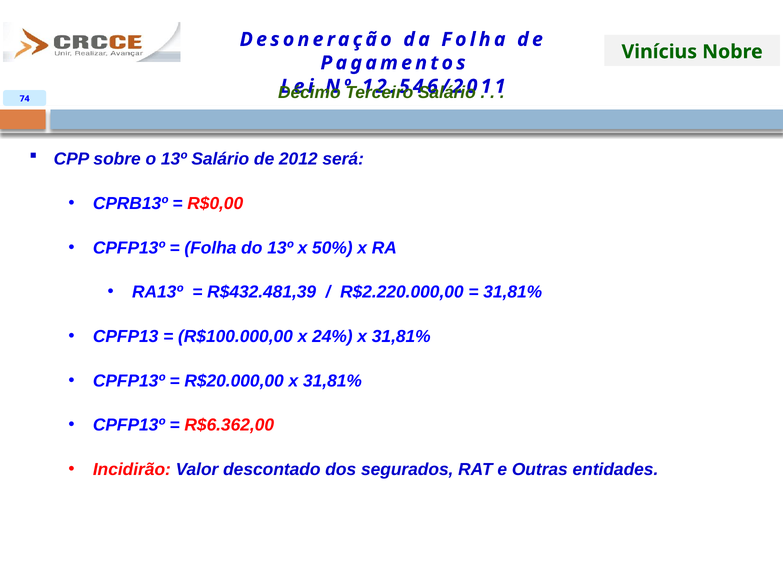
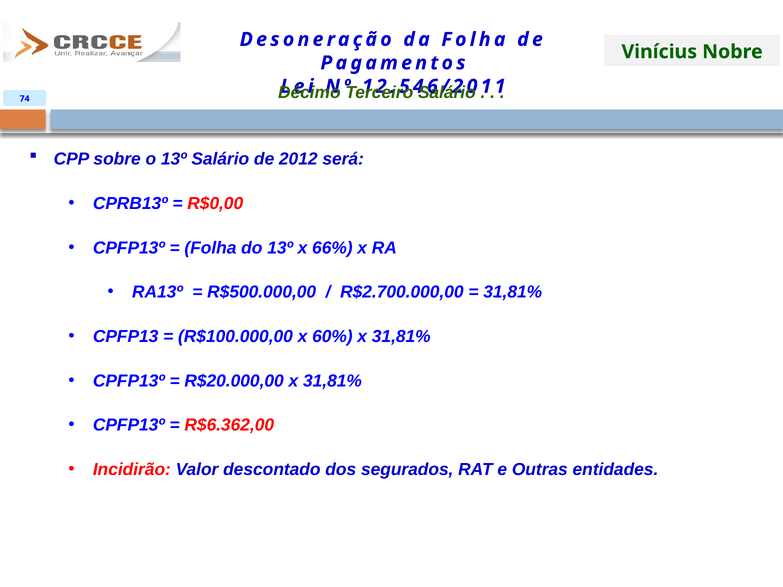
50%: 50% -> 66% (332, 248)
R$432.481,39: R$432.481,39 -> R$500.000,00 (262, 292)
R$2.220.000,00: R$2.220.000,00 -> R$2.700.000,00 (402, 292)
24%: 24% -> 60% (332, 337)
